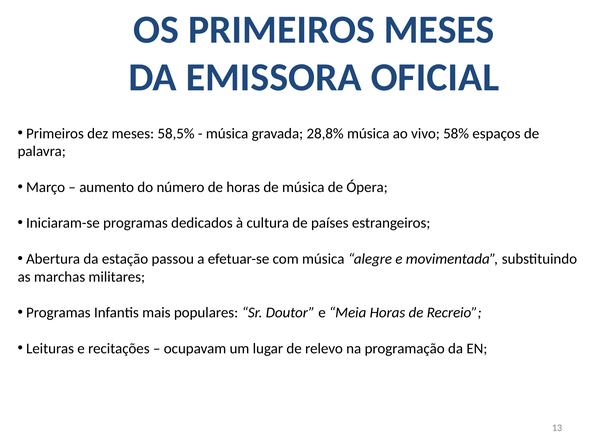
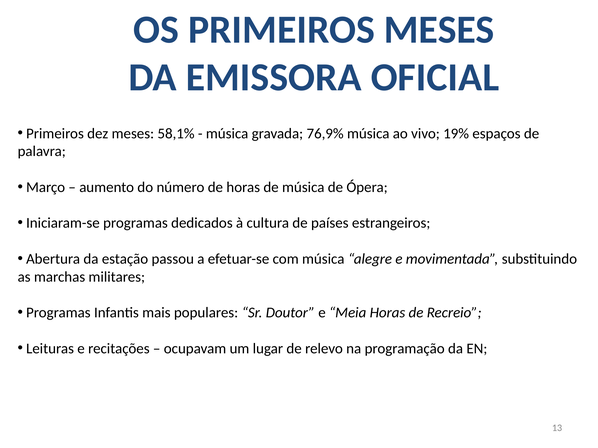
58,5%: 58,5% -> 58,1% (176, 134)
28,8%: 28,8% -> 76,9% (325, 134)
58%: 58% -> 19% (456, 134)
